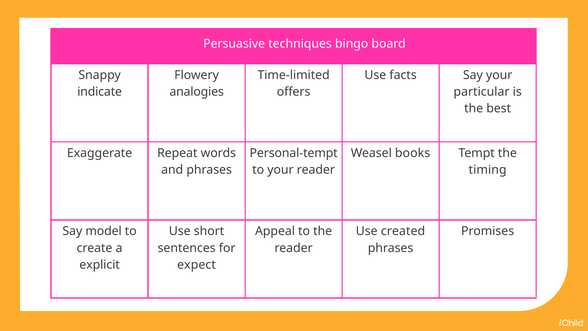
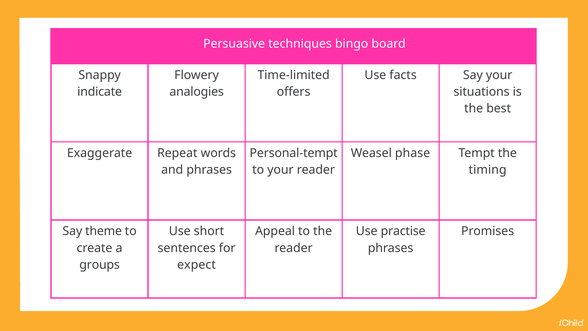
particular: particular -> situations (482, 92)
books: books -> phase (413, 153)
model: model -> theme (104, 231)
created: created -> practise (403, 231)
explicit: explicit -> groups (100, 265)
